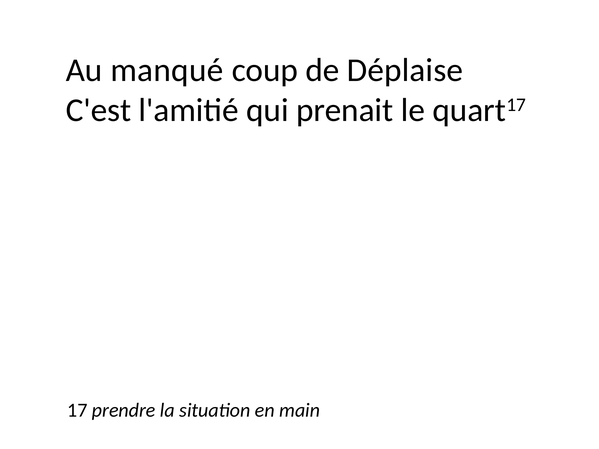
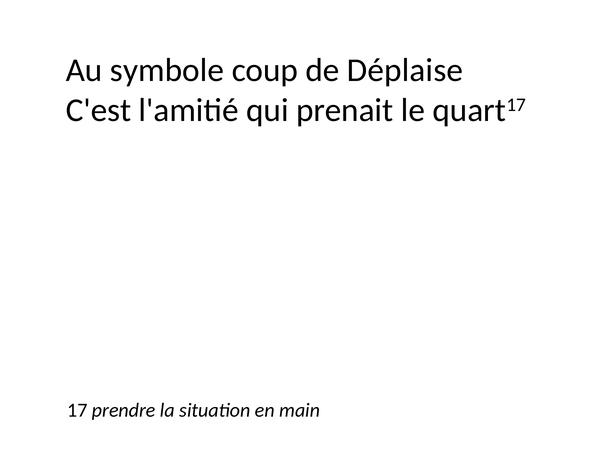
manqué: manqué -> symbole (167, 70)
